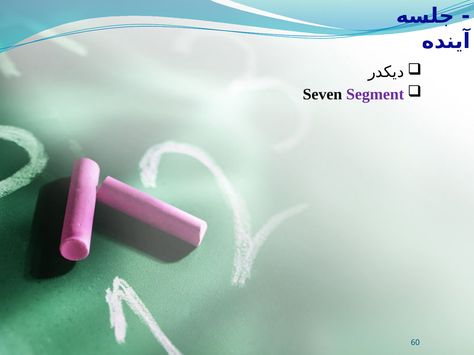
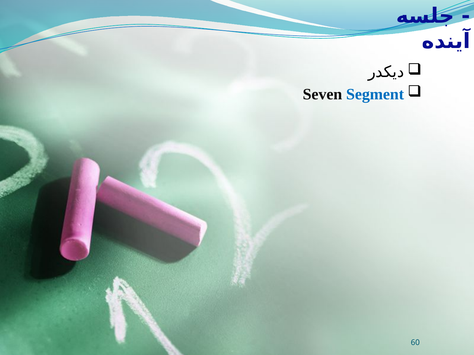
Segment colour: purple -> blue (375, 94)
